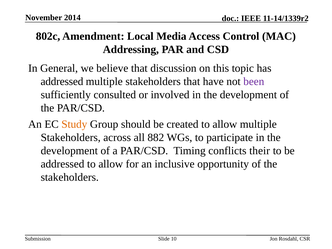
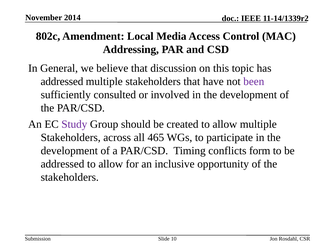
Study colour: orange -> purple (74, 124)
882: 882 -> 465 (156, 137)
their: their -> form (260, 151)
